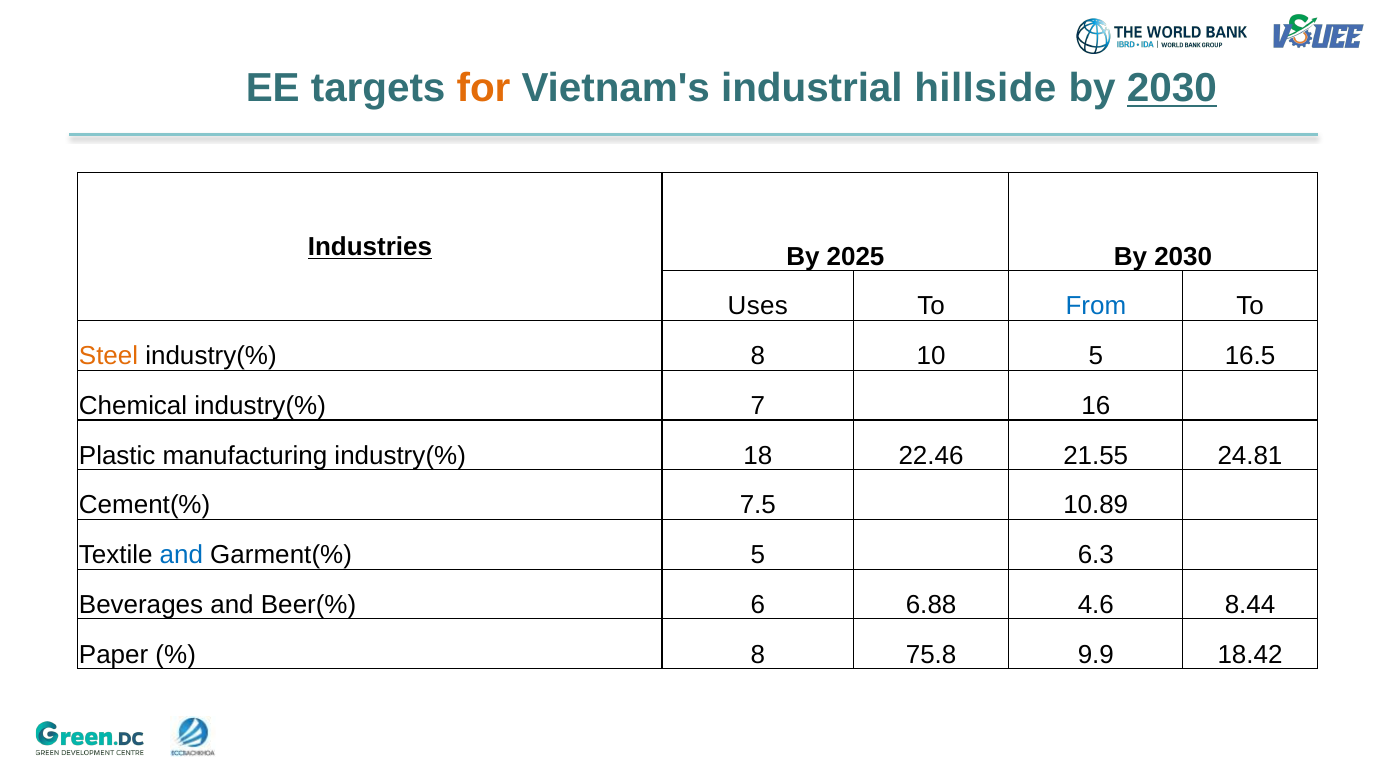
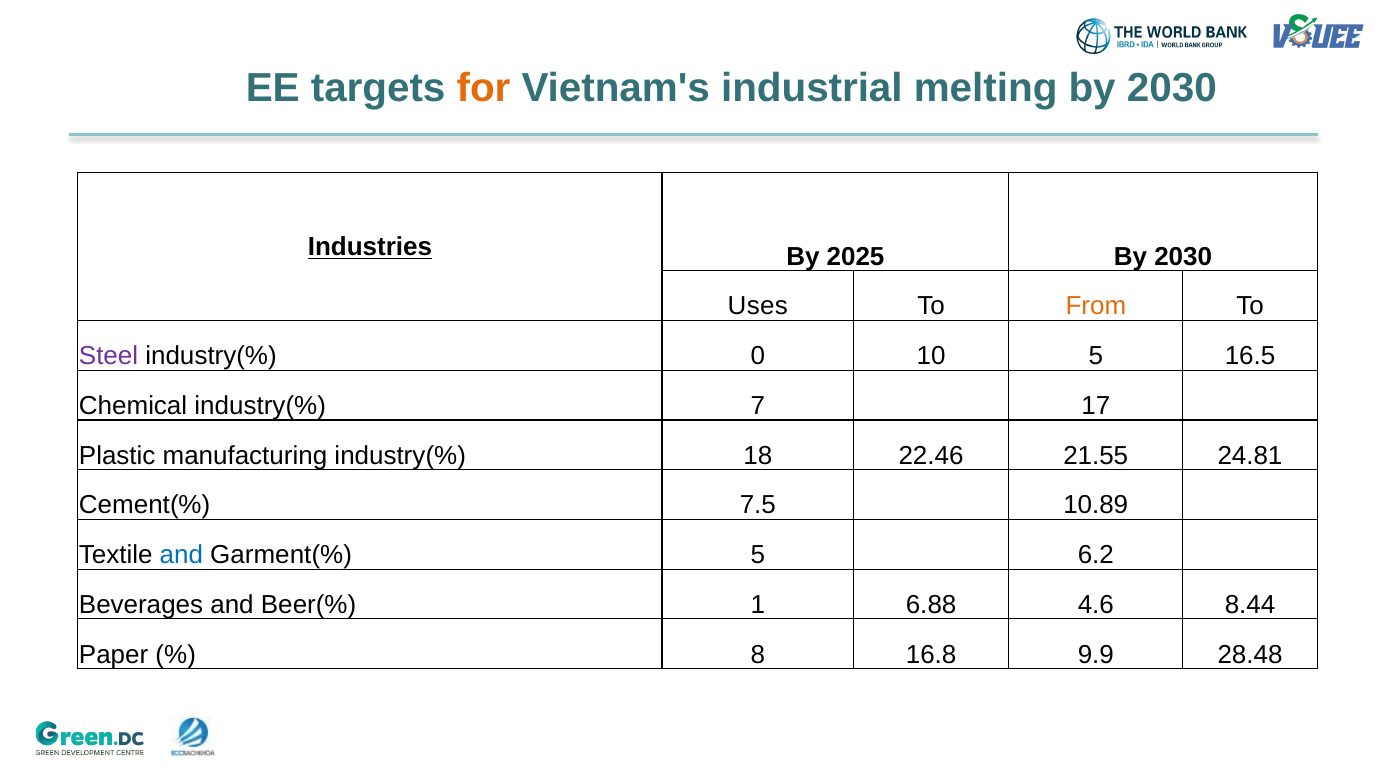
hillside: hillside -> melting (986, 89)
2030 underline: present -> none (1172, 89)
From colour: blue -> orange (1096, 306)
Steel colour: orange -> purple (109, 356)
industry(% 8: 8 -> 0 (758, 356)
16: 16 -> 17 (1096, 406)
6.3: 6.3 -> 6.2 (1096, 555)
6: 6 -> 1 (758, 605)
75.8: 75.8 -> 16.8 (931, 655)
18.42: 18.42 -> 28.48 (1250, 655)
